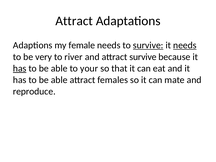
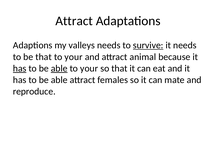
female: female -> valleys (82, 45)
needs underline: present -> none (185, 45)
be very: very -> that (44, 57)
river: river -> your (74, 57)
attract survive: survive -> animal (143, 57)
able underline: none -> present (59, 68)
